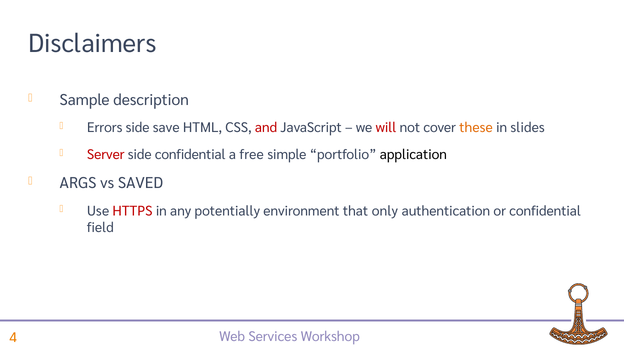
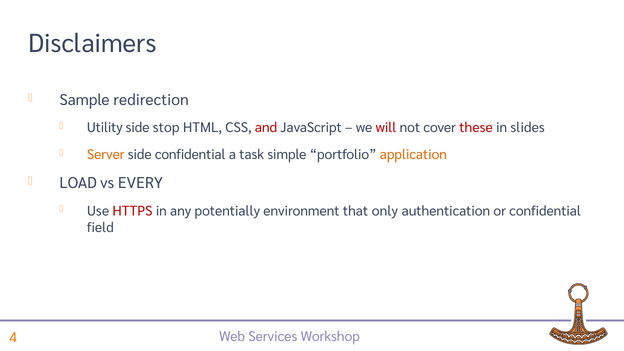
description: description -> redirection (151, 100)
Errors: Errors -> Utility (105, 128)
save: save -> stop (166, 128)
these colour: orange -> red (476, 128)
Server colour: red -> orange (106, 155)
free: free -> task (252, 155)
application colour: black -> orange (413, 155)
ARGS: ARGS -> LOAD (78, 183)
SAVED: SAVED -> EVERY (141, 183)
